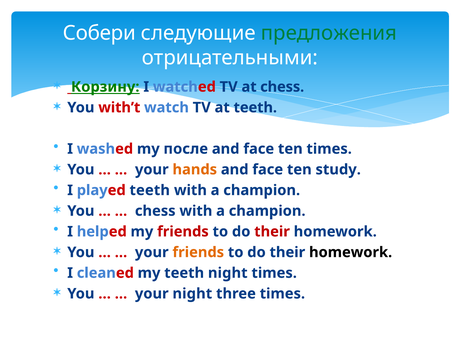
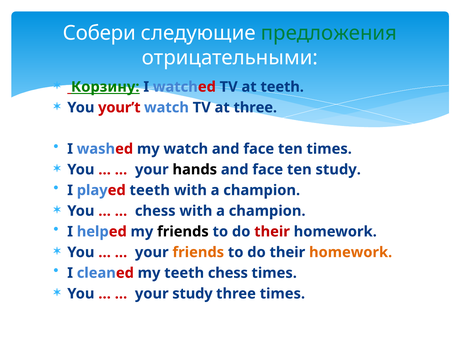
at chess: chess -> teeth (282, 87)
with’t: with’t -> your’t (119, 108)
at teeth: teeth -> three (255, 108)
my после: после -> watch (186, 149)
hands colour: orange -> black (195, 170)
friends colour: red -> black (183, 232)
homework colour: black -> orange (351, 252)
teeth night: night -> chess (228, 273)
your night: night -> study (192, 294)
